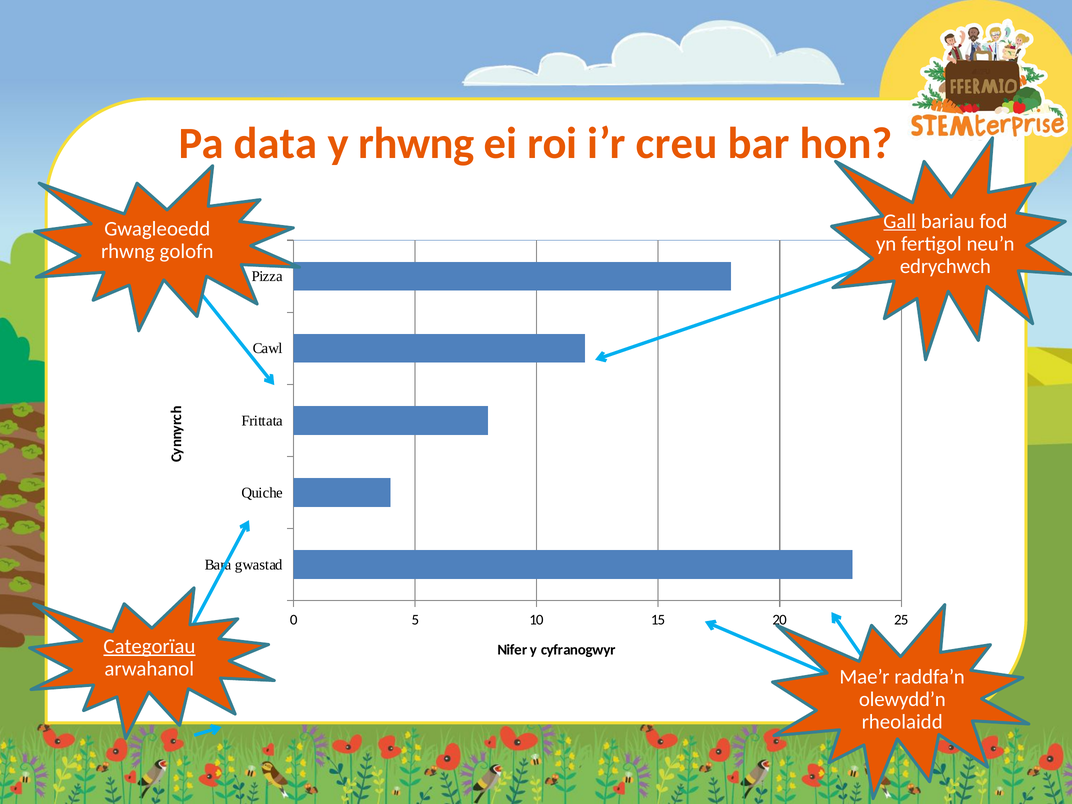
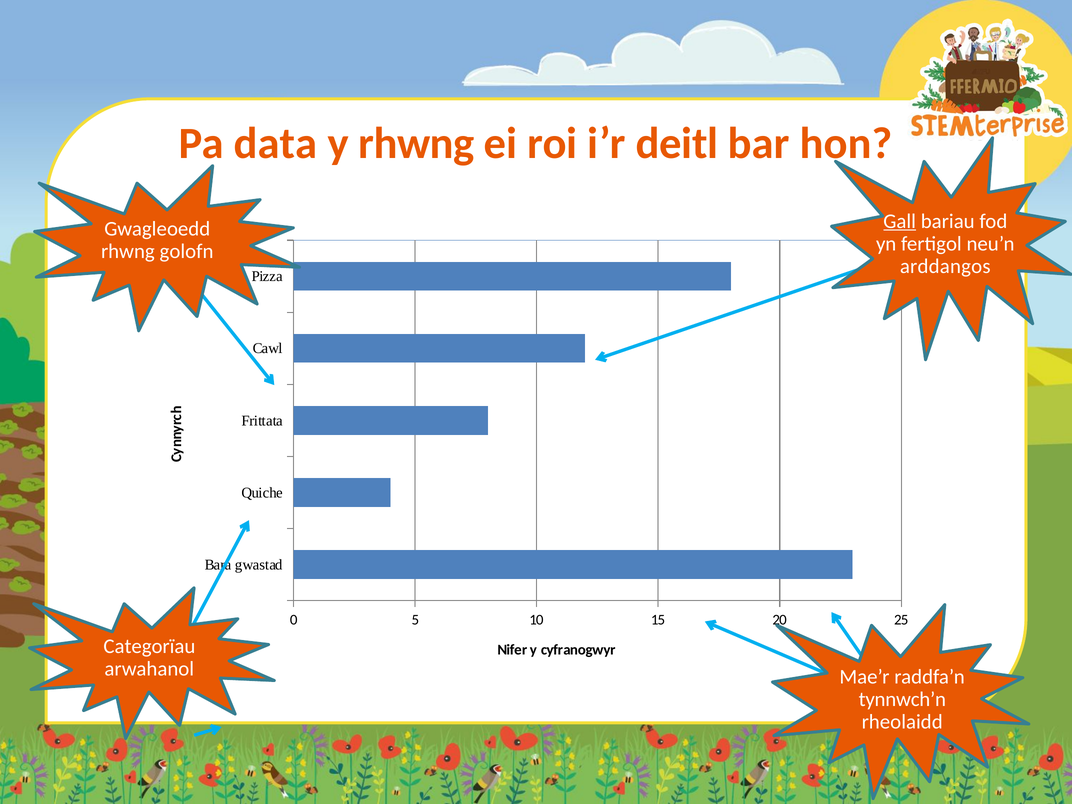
creu: creu -> deitl (677, 143)
edrychwch: edrychwch -> arddangos (945, 266)
Categorïau underline: present -> none (149, 646)
olewydd’n: olewydd’n -> tynnwch’n (902, 699)
